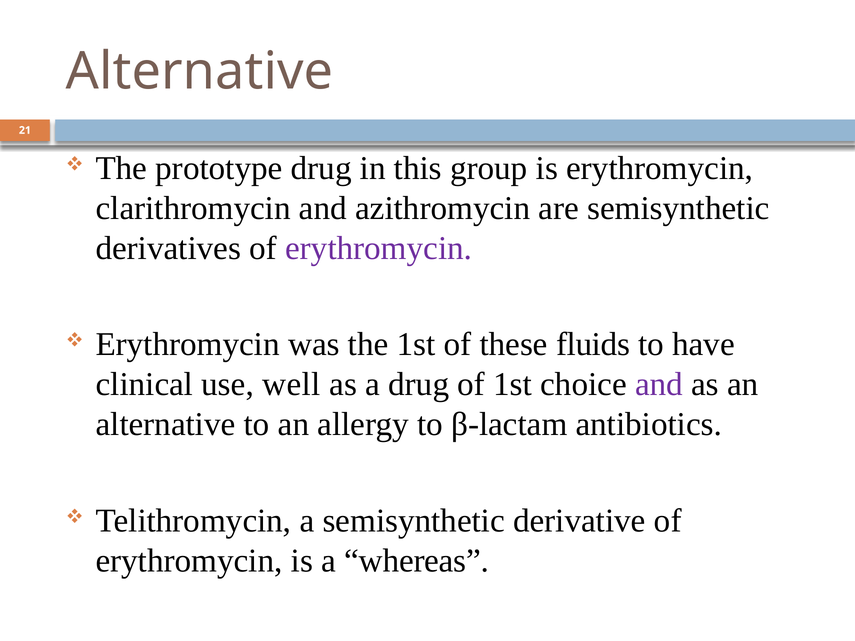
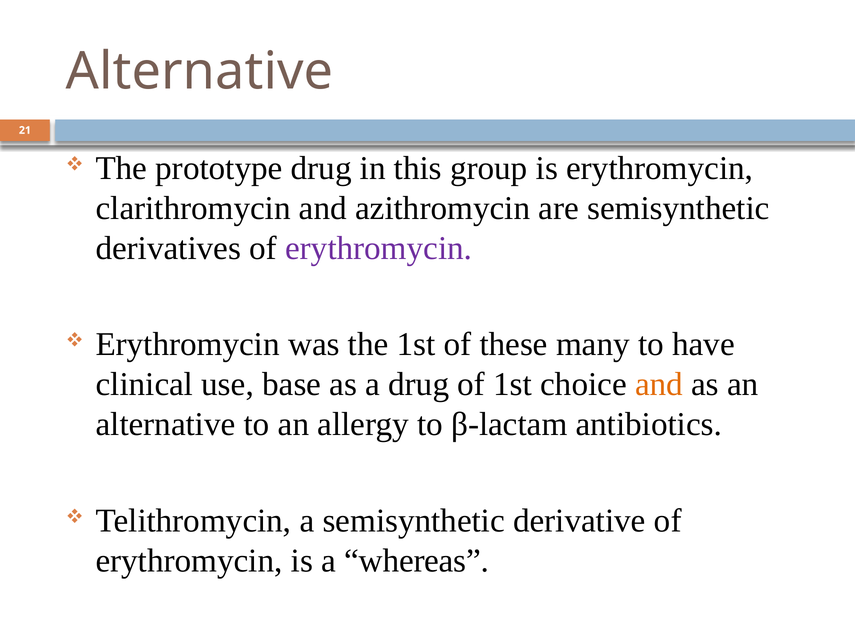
fluids: fluids -> many (593, 345)
well: well -> base (292, 385)
and colour: purple -> orange (659, 385)
